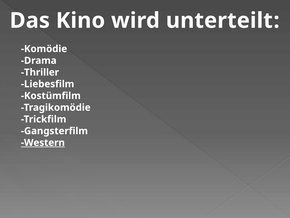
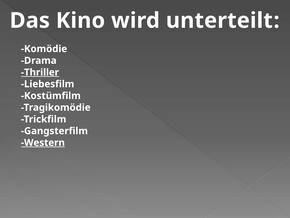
Thriller underline: none -> present (40, 72)
